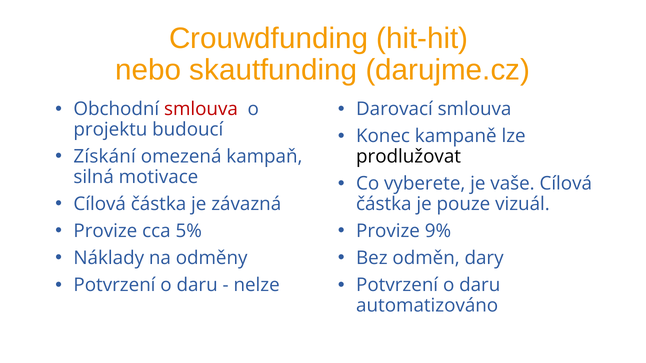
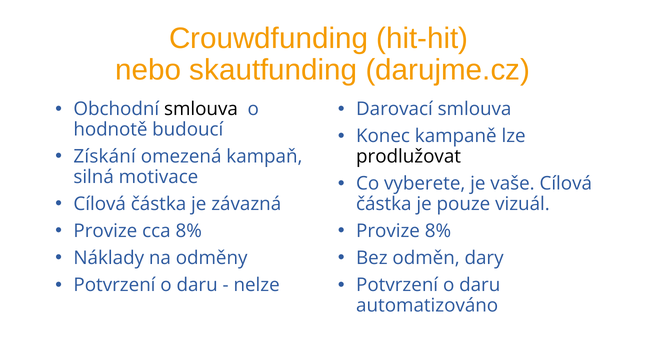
smlouva colour: red -> black (201, 109)
projektu: projektu -> hodnotě (110, 130)
cca 5%: 5% -> 8% (189, 231)
Provize 9%: 9% -> 8% (438, 231)
